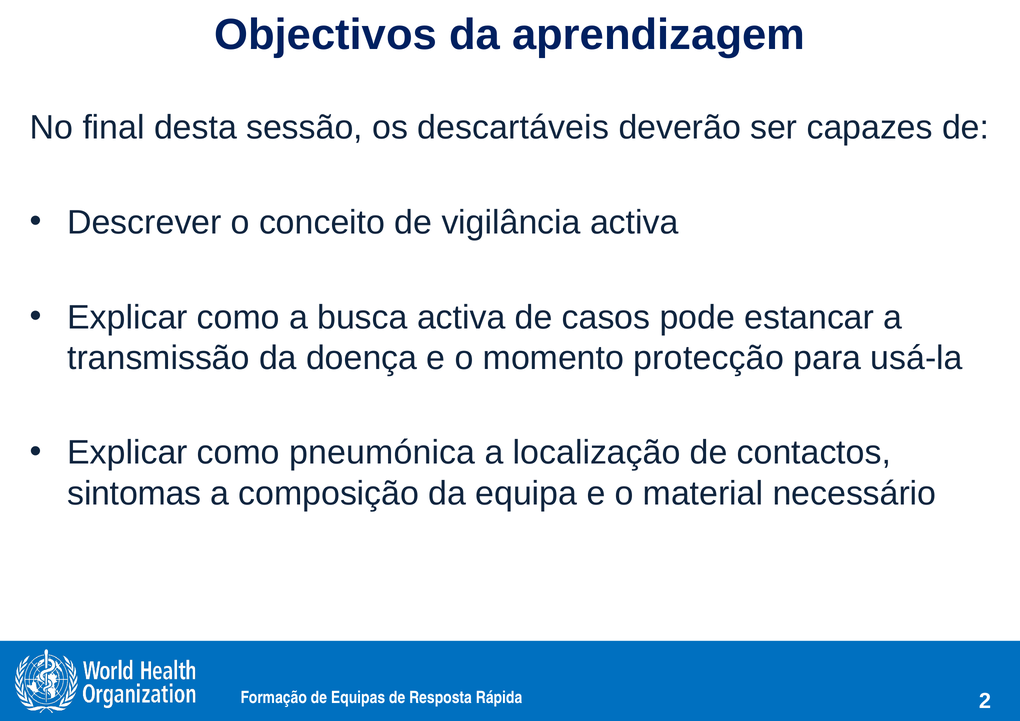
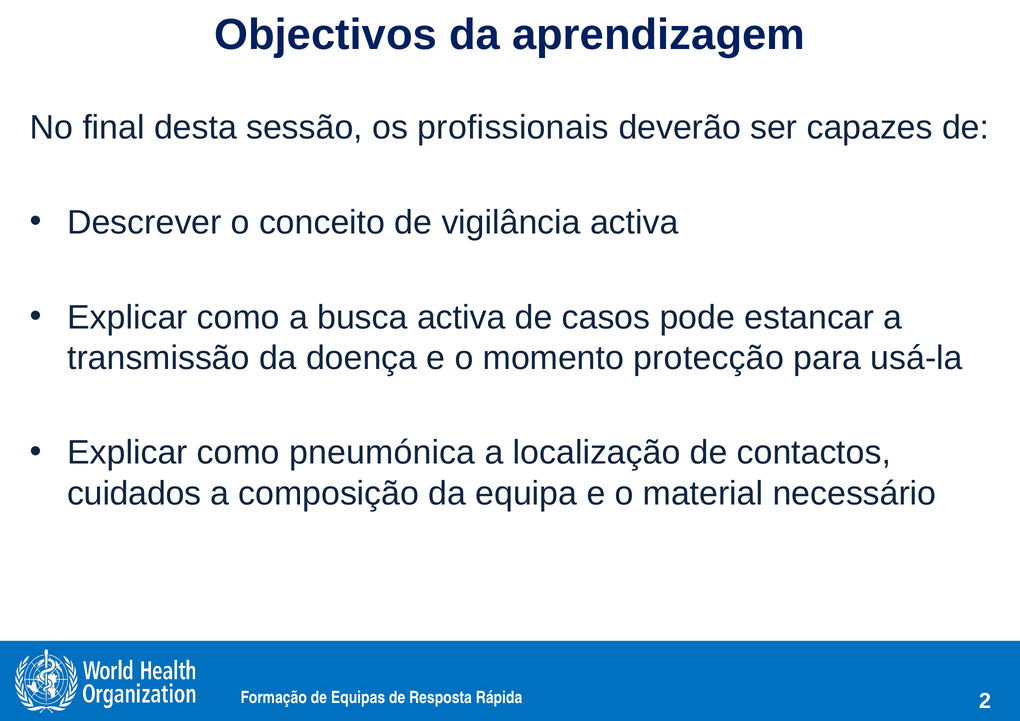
descartáveis: descartáveis -> profissionais (513, 128)
sintomas: sintomas -> cuidados (134, 494)
